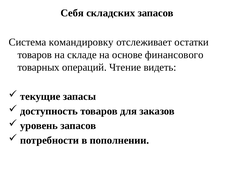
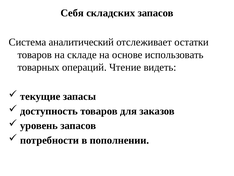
командировку: командировку -> аналитический (81, 42)
финансового: финансового -> использовать (174, 55)
